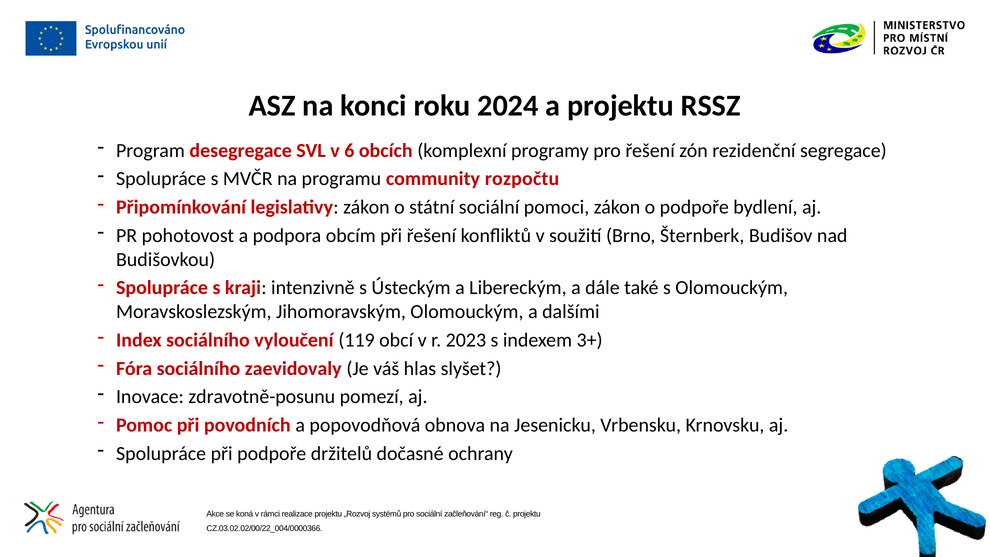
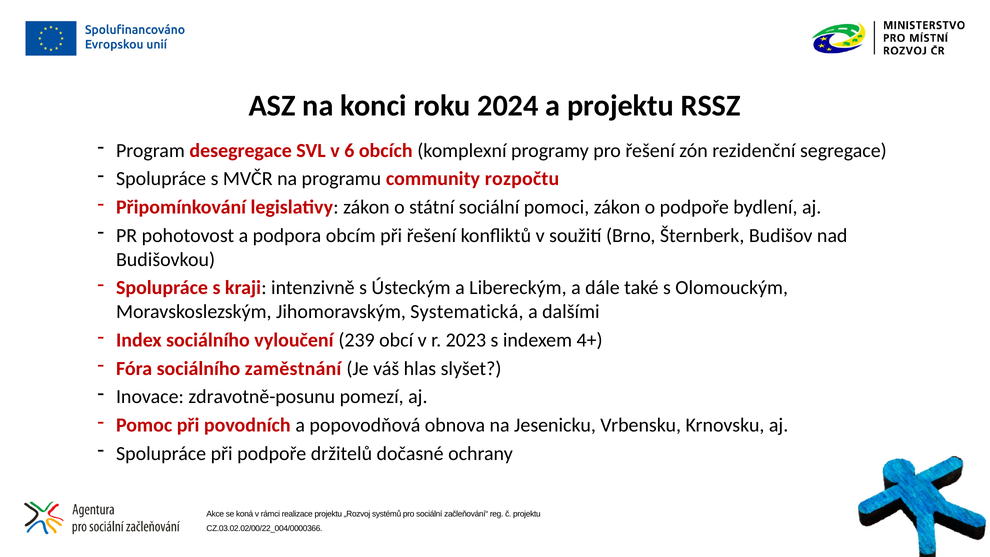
Jihomoravským Olomouckým: Olomouckým -> Systematická (467, 312)
119: 119 -> 239 (357, 340)
3+: 3+ -> 4+ (590, 340)
zaevidovaly: zaevidovaly -> zaměstnání (293, 368)
